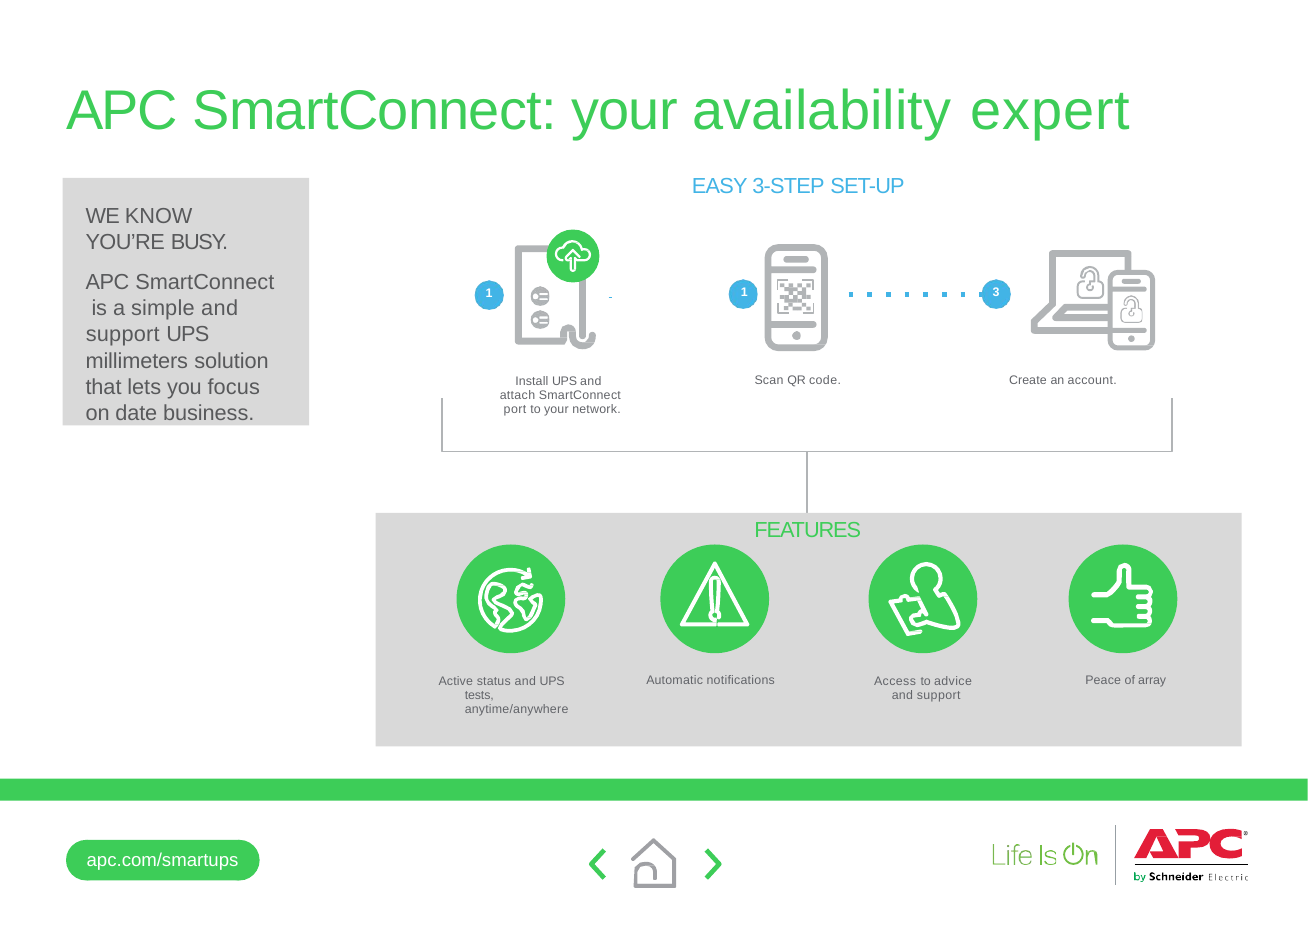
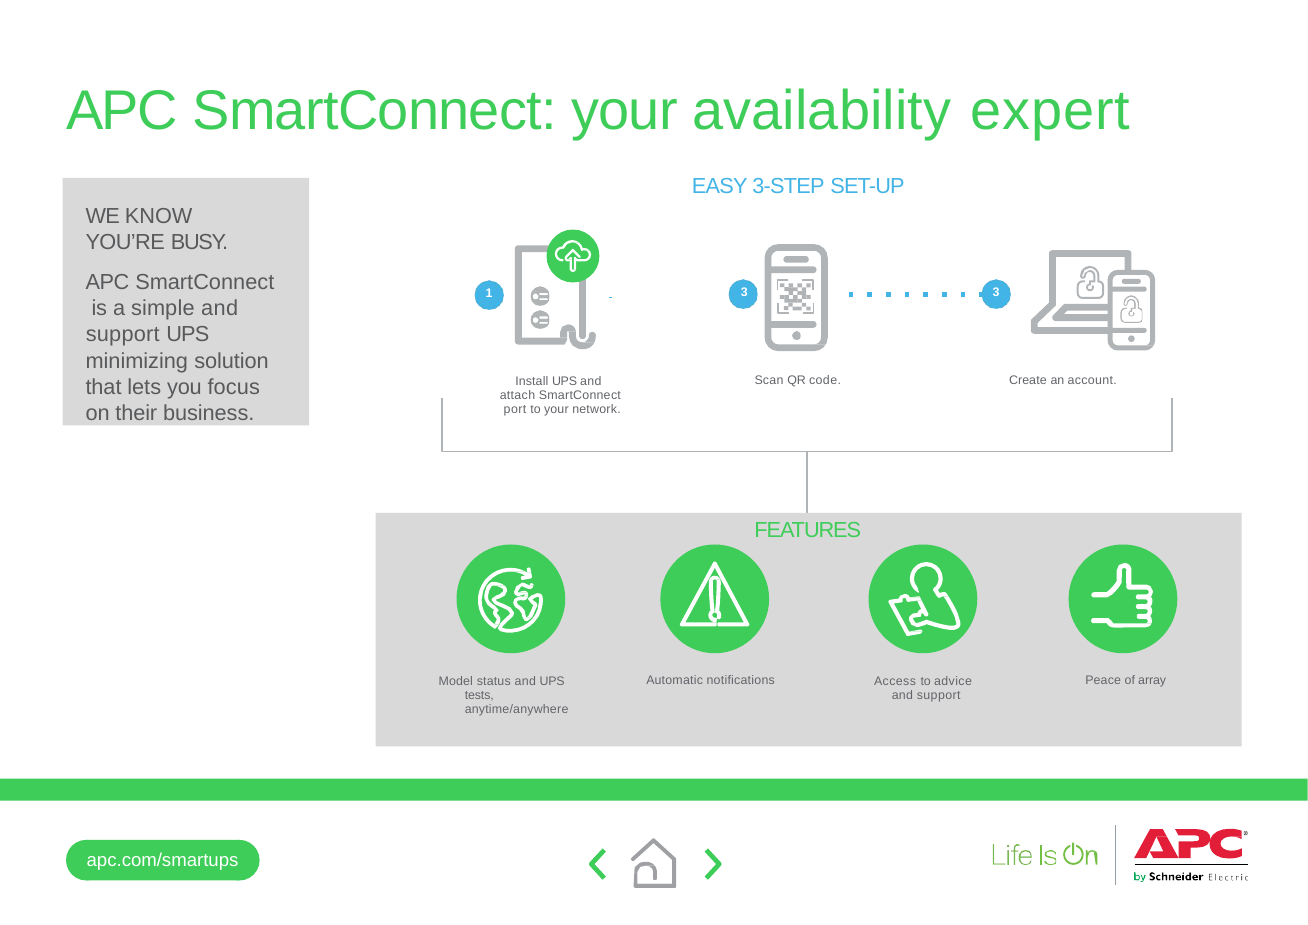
1 1: 1 -> 3 (744, 292)
millimeters: millimeters -> minimizing (137, 361)
date: date -> their (136, 414)
Active: Active -> Model (456, 681)
